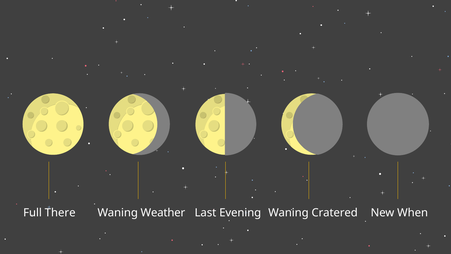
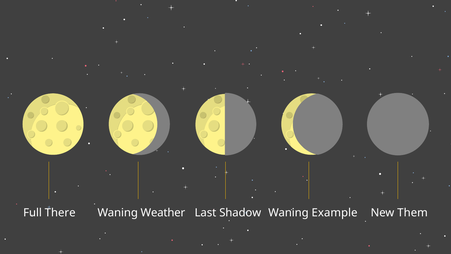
Evening: Evening -> Shadow (240, 212)
Cratered: Cratered -> Example (335, 212)
When: When -> Them (413, 212)
